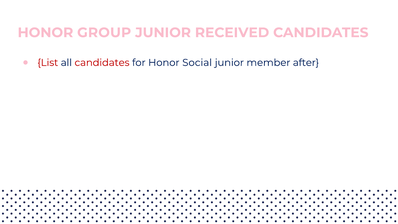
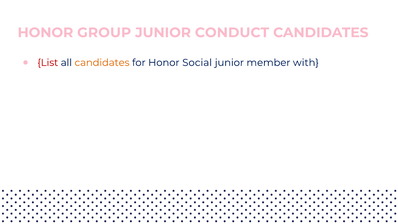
RECEIVED: RECEIVED -> CONDUCT (232, 33)
candidates colour: red -> orange (102, 63)
after: after -> with (306, 63)
